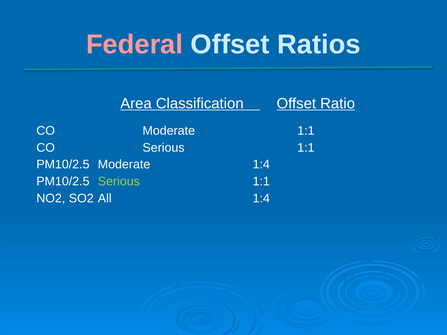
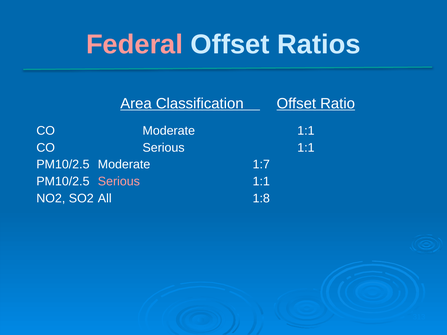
Moderate 1:4: 1:4 -> 1:7 (261, 165)
Serious colour: light green -> pink (119, 182)
All 1:4: 1:4 -> 1:8 (261, 198)
